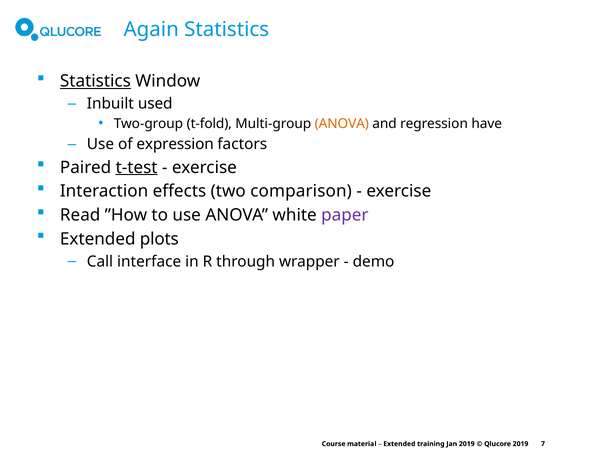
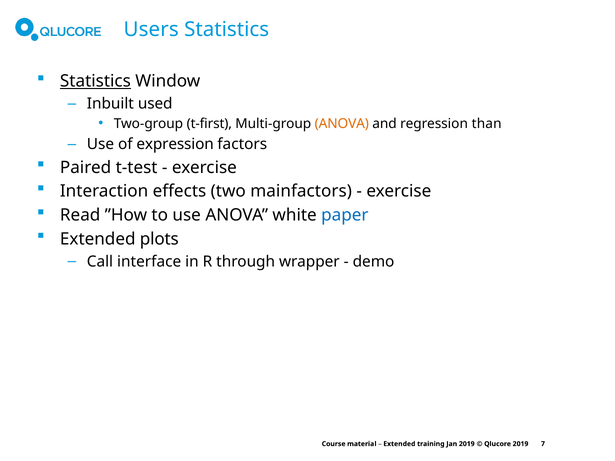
Again: Again -> Users (151, 29)
t-fold: t-fold -> t-first (209, 124)
have: have -> than (487, 124)
t-test underline: present -> none (137, 167)
comparison: comparison -> mainfactors (301, 191)
paper colour: purple -> blue (345, 215)
